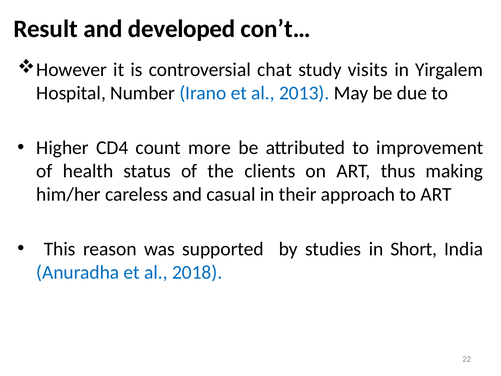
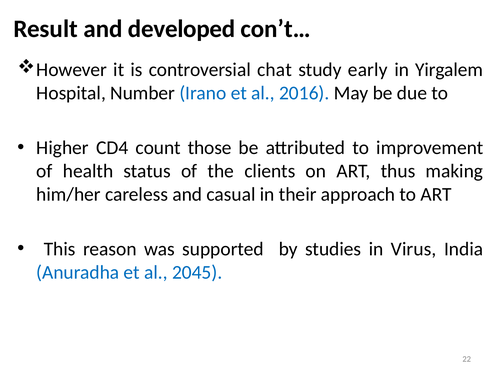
visits: visits -> early (368, 70)
2013: 2013 -> 2016 (304, 93)
more: more -> those (210, 148)
Short: Short -> Virus (414, 249)
2018: 2018 -> 2045 (197, 272)
